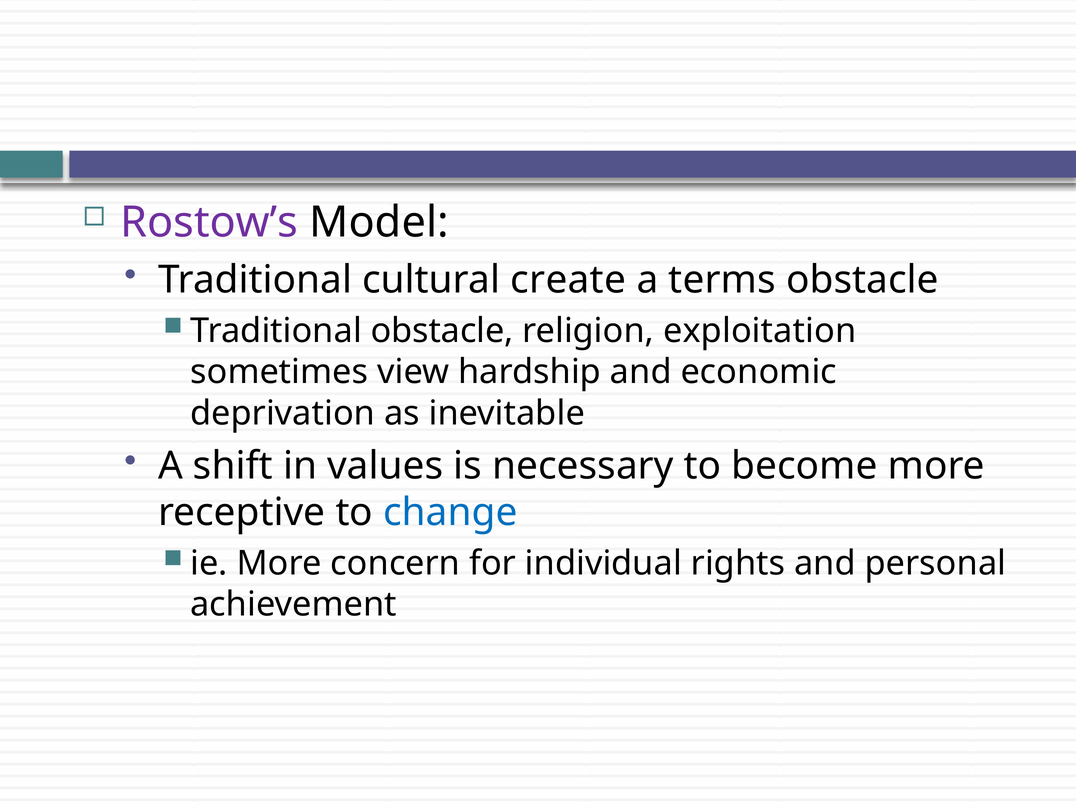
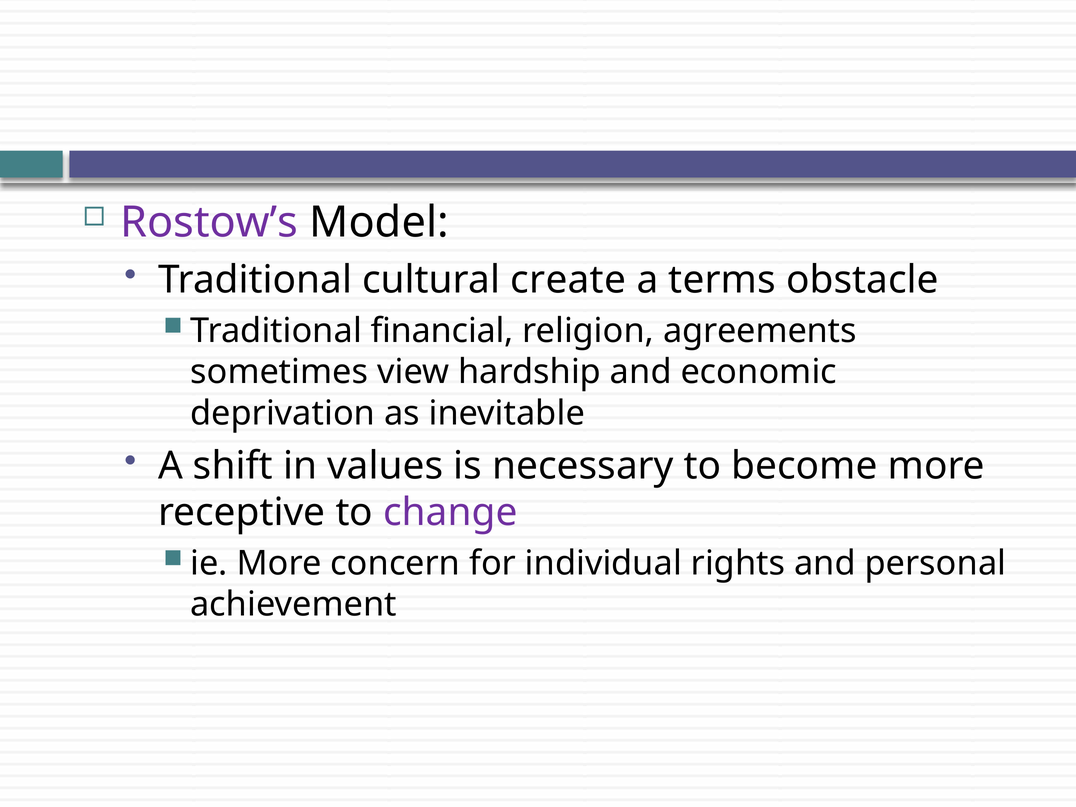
Traditional obstacle: obstacle -> financial (442, 331)
exploitation: exploitation -> agreements (760, 331)
change colour: blue -> purple (450, 512)
